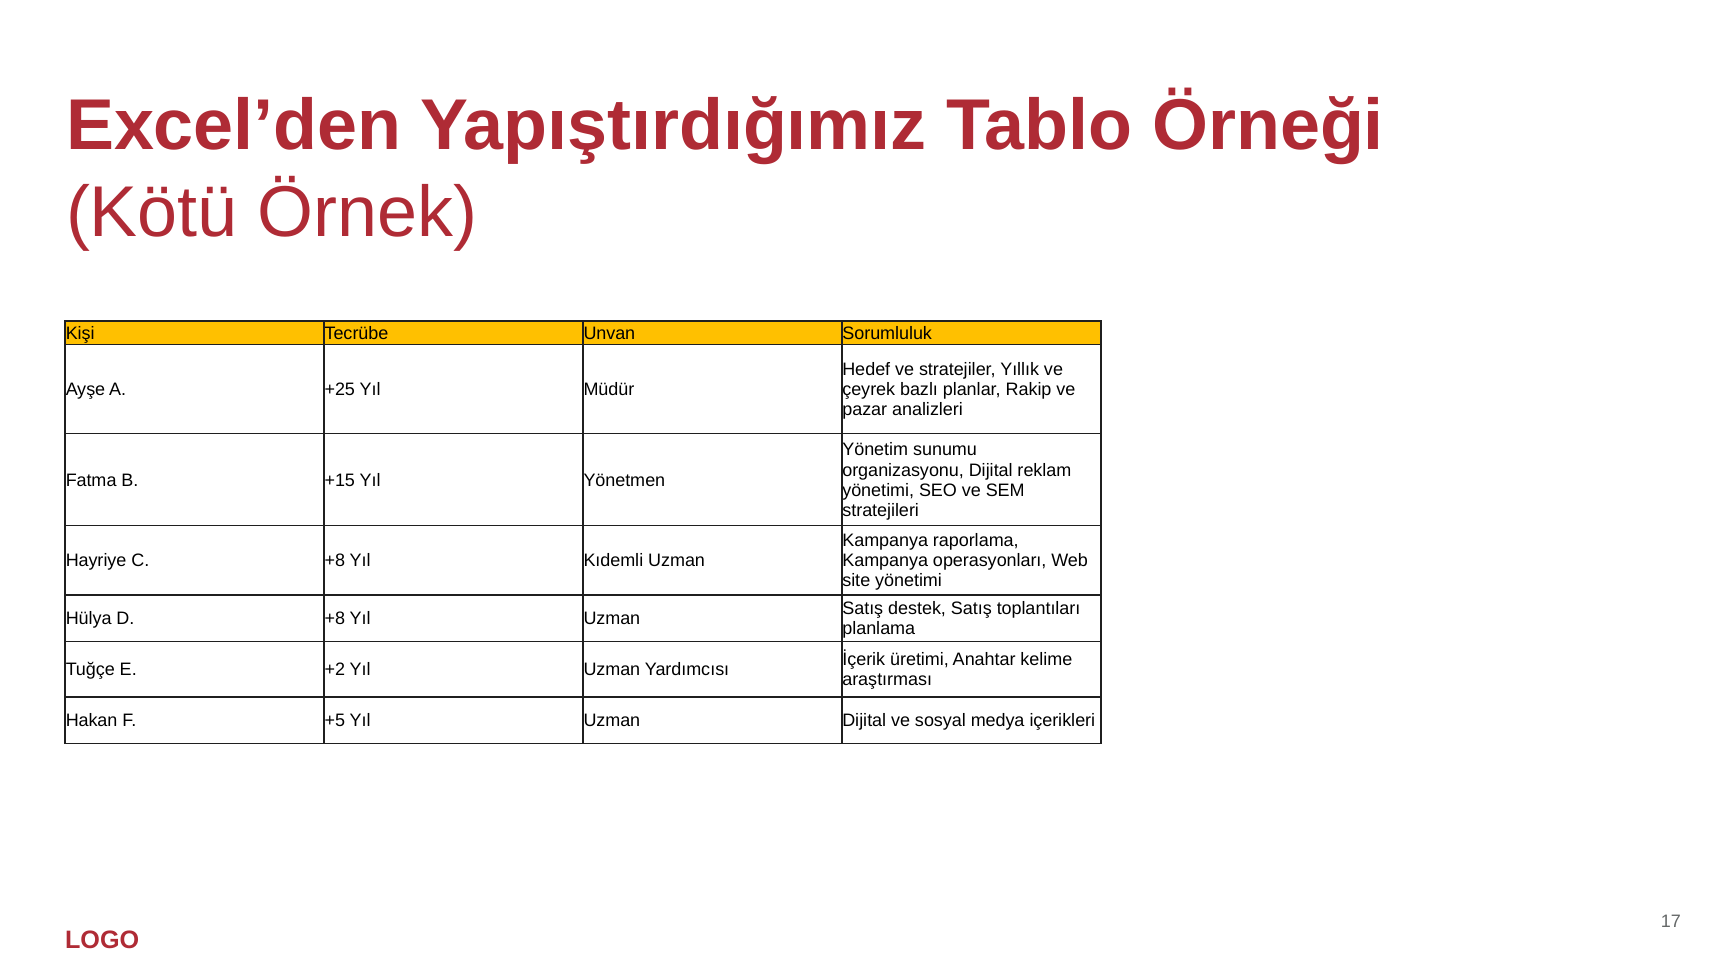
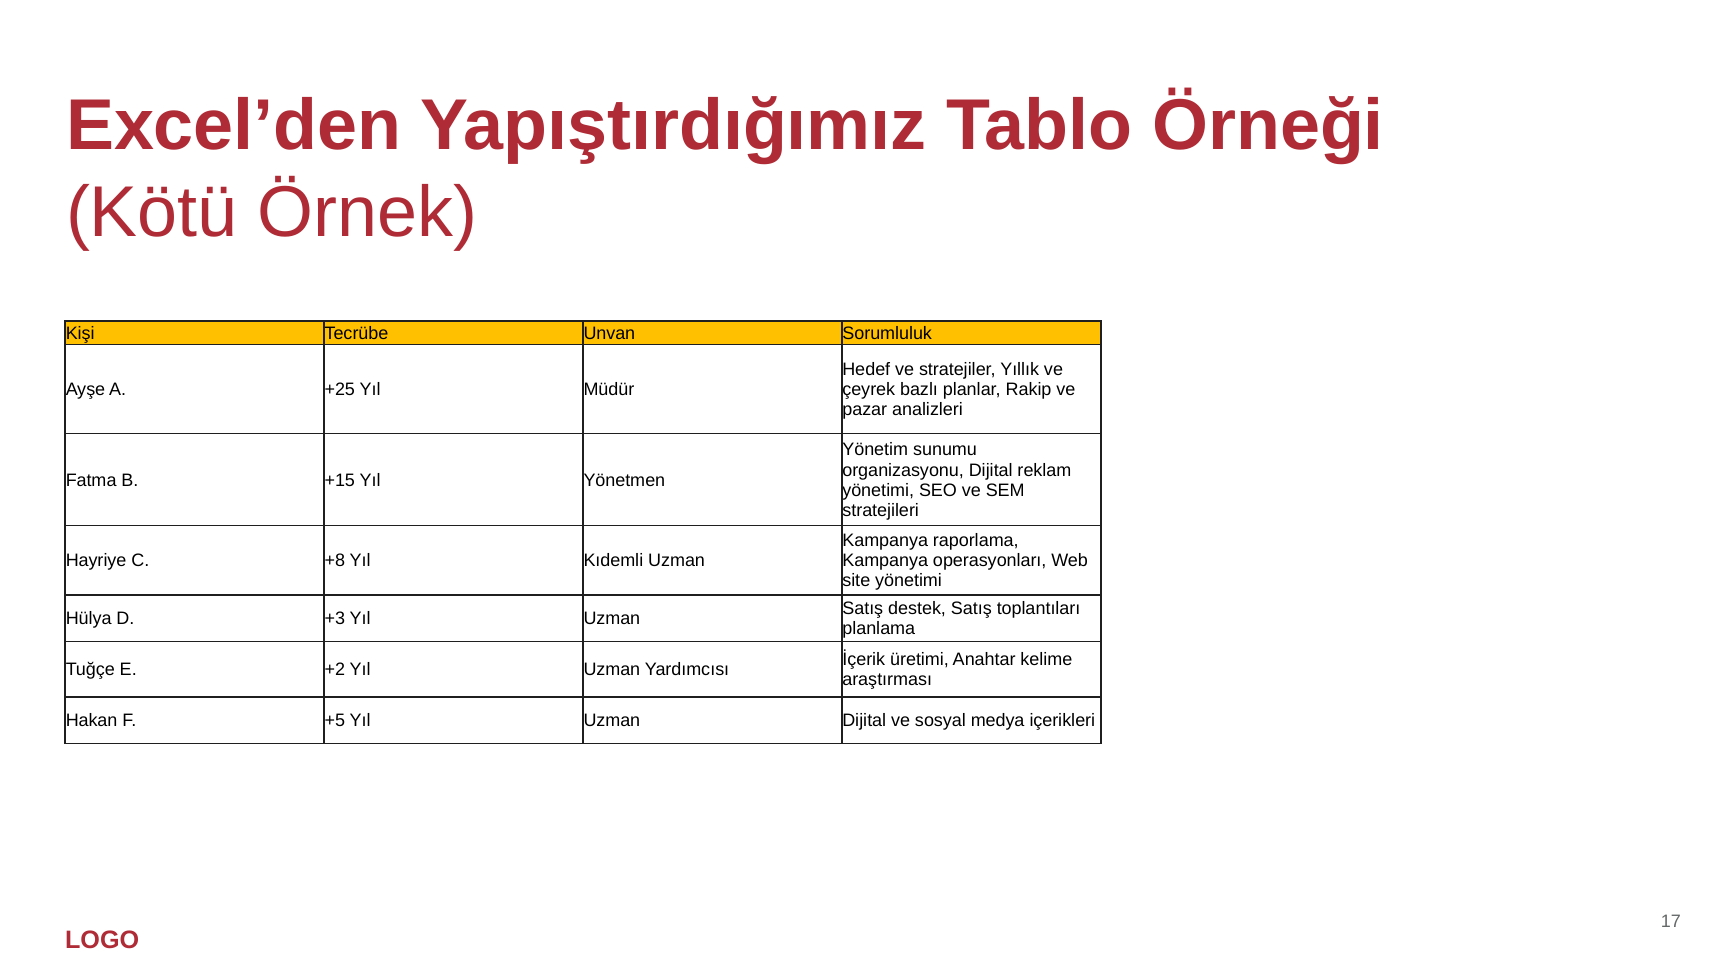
D +8: +8 -> +3 (335, 619)
